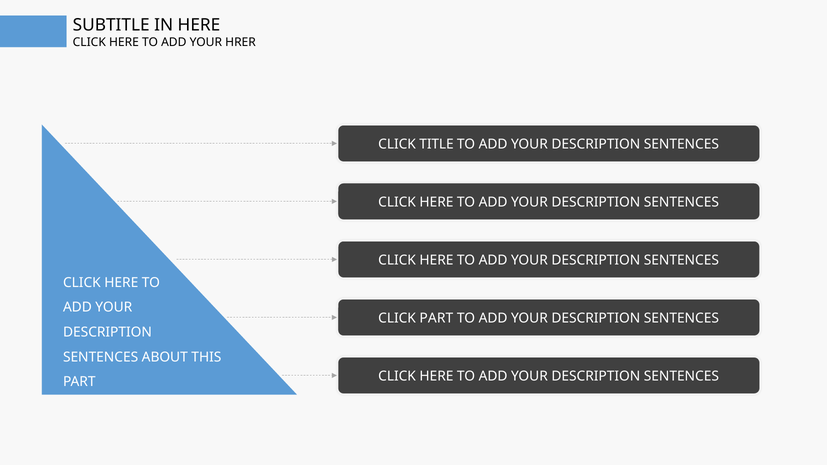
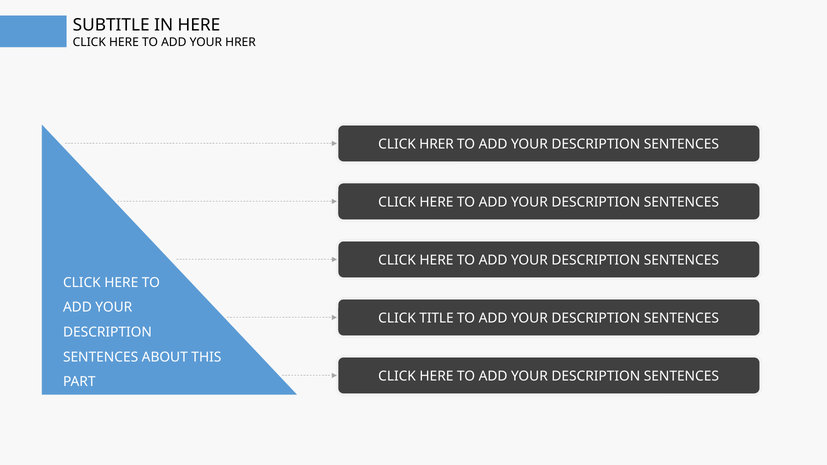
CLICK TITLE: TITLE -> HRER (437, 144)
CLICK PART: PART -> TITLE (437, 319)
